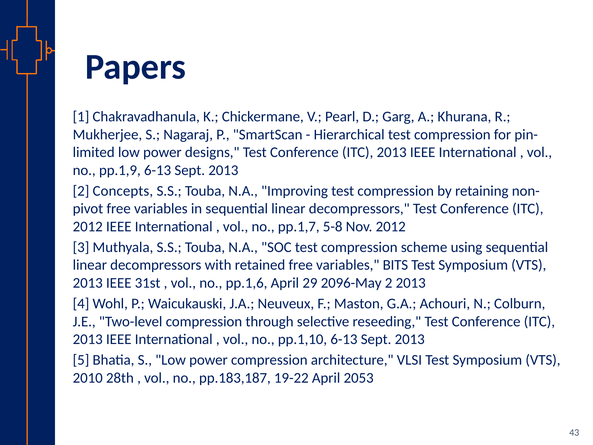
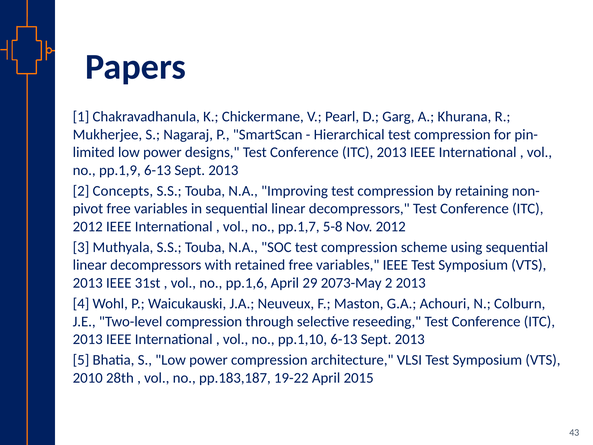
variables BITS: BITS -> IEEE (395, 265)
2096-May: 2096-May -> 2073-May (351, 283)
2053: 2053 -> 2015 (359, 378)
